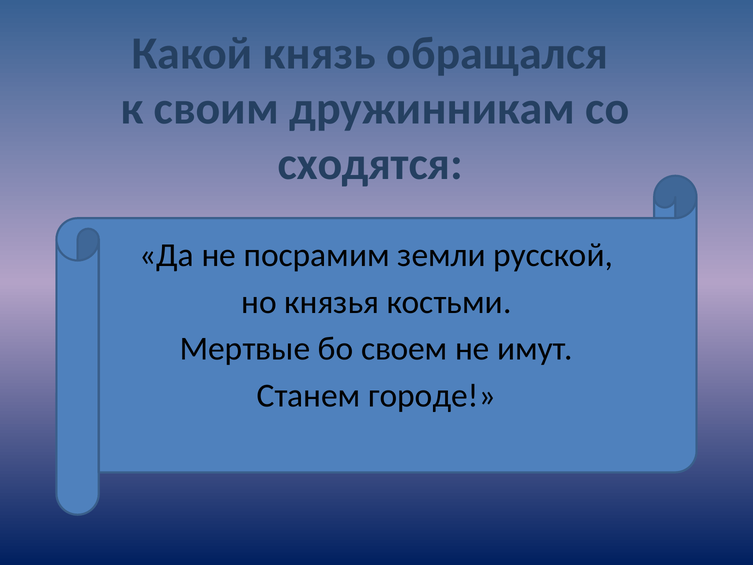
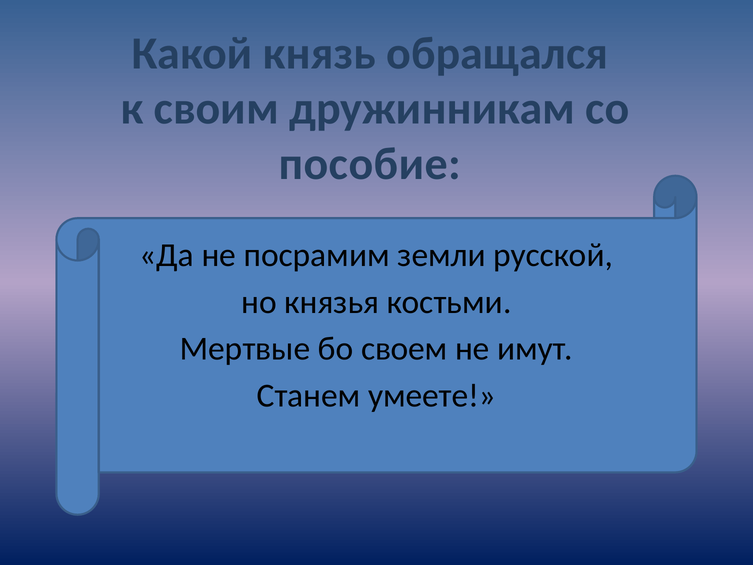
сходятся: сходятся -> пособие (370, 164)
городе: городе -> умеете (432, 396)
